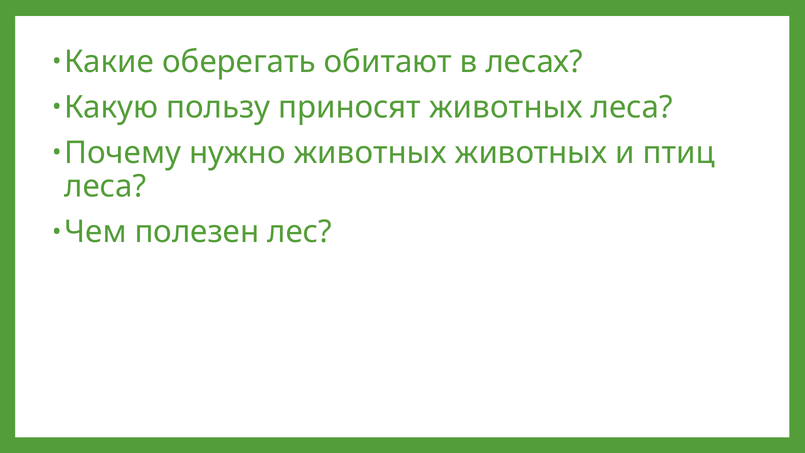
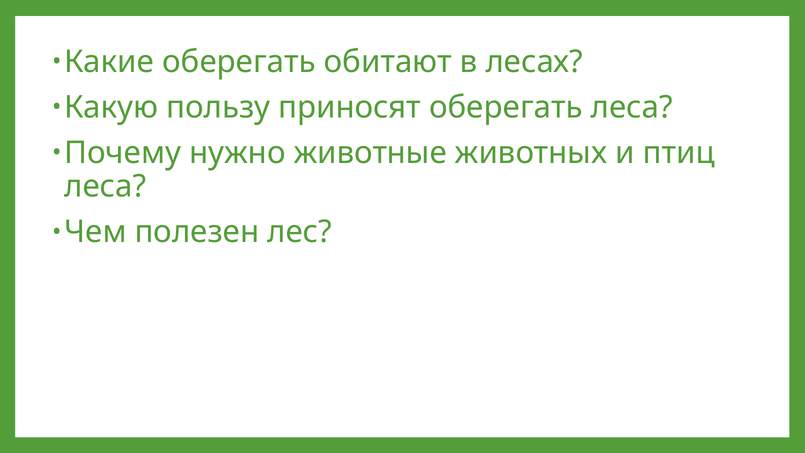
приносят животных: животных -> оберегать (506, 107)
нужно животных: животных -> животные (370, 153)
